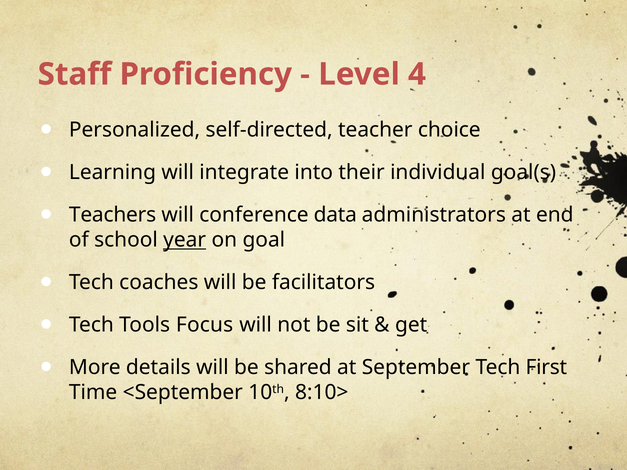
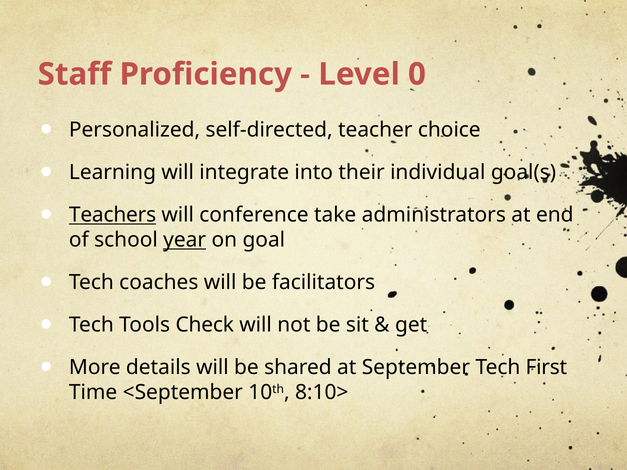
4: 4 -> 0 (417, 74)
Teachers underline: none -> present (113, 215)
data: data -> take (335, 215)
Focus: Focus -> Check (205, 325)
